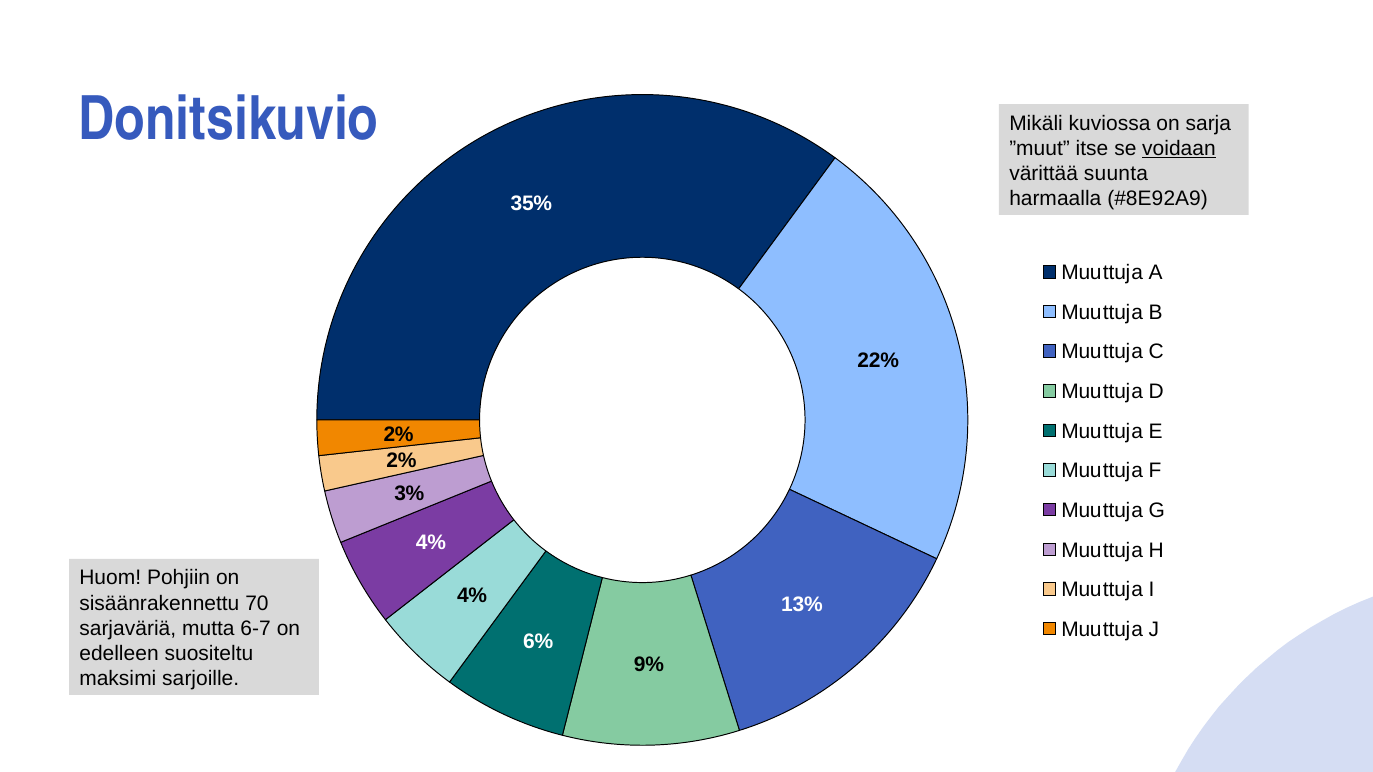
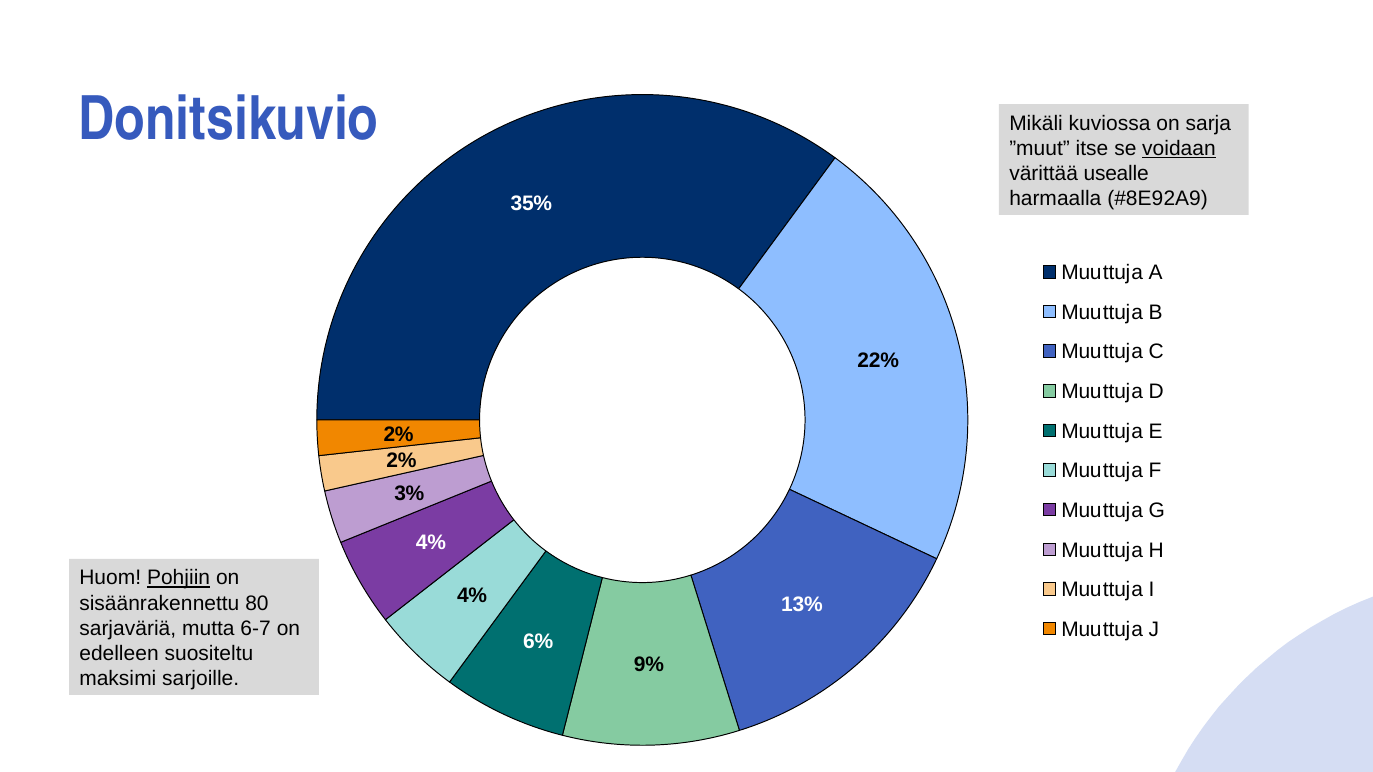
suunta: suunta -> usealle (1116, 174)
Pohjiin underline: none -> present (179, 578)
70: 70 -> 80 (257, 603)
